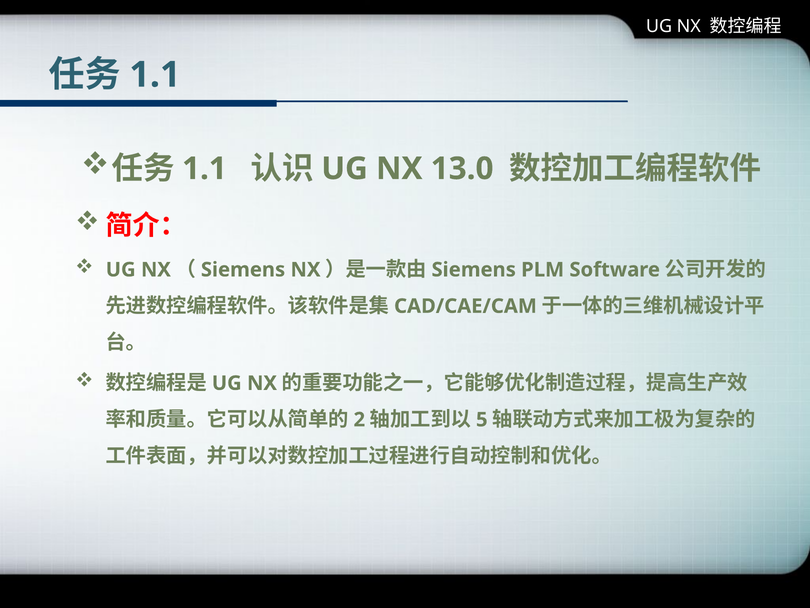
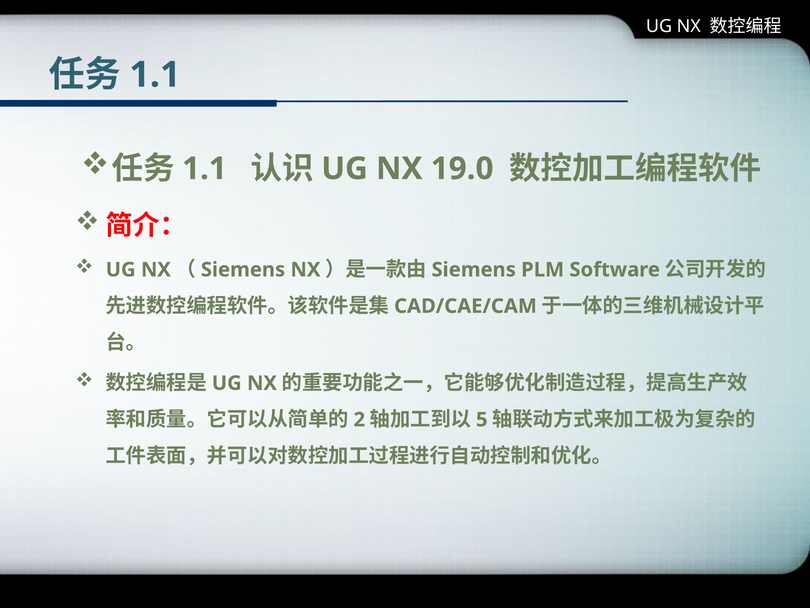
13.0: 13.0 -> 19.0 (462, 169)
